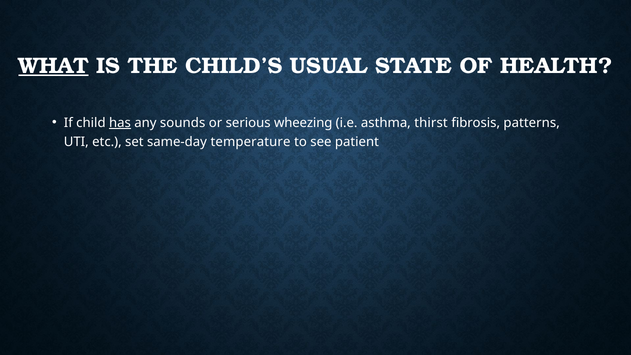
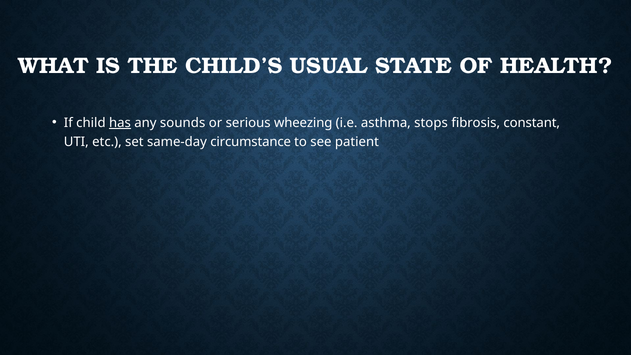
WHAT underline: present -> none (54, 66)
thirst: thirst -> stops (431, 123)
patterns: patterns -> constant (532, 123)
temperature: temperature -> circumstance (251, 142)
